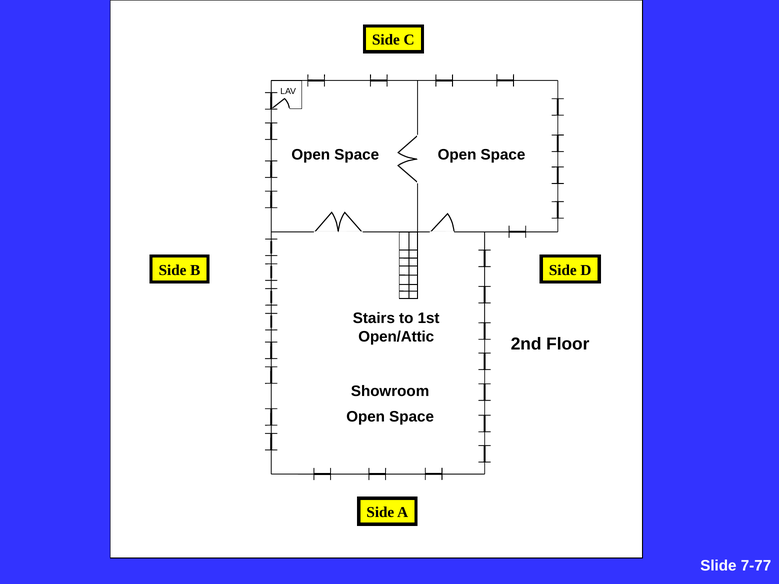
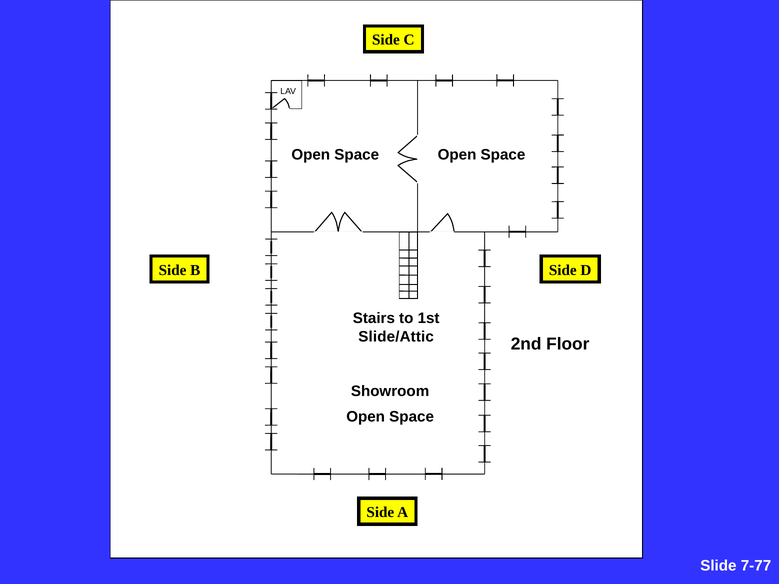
Open/Attic: Open/Attic -> Slide/Attic (396, 337)
